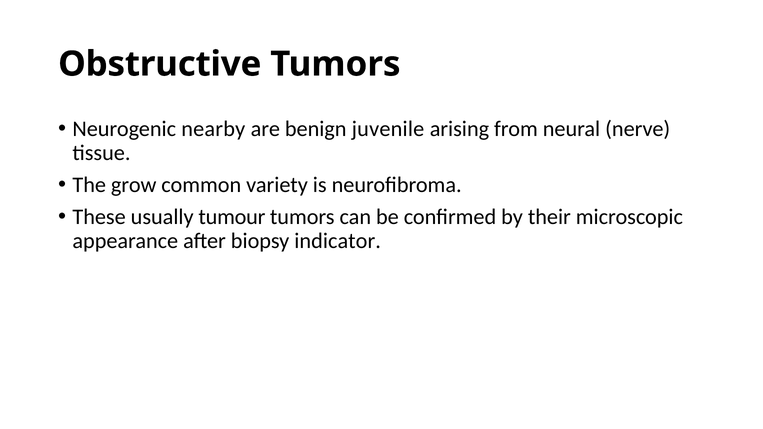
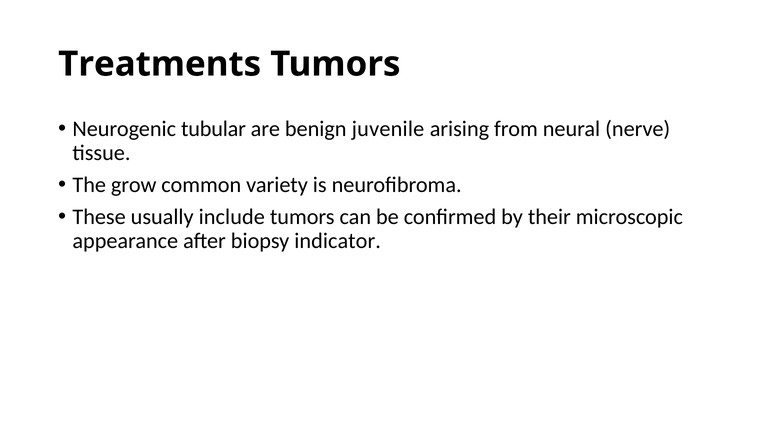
Obstructive: Obstructive -> Treatments (160, 64)
nearby: nearby -> tubular (214, 129)
tumour: tumour -> include (232, 217)
